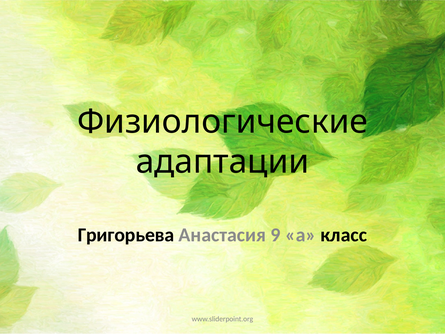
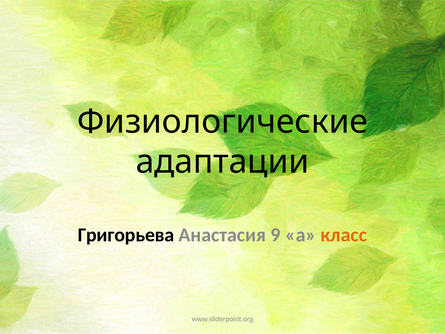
класс colour: black -> orange (344, 235)
